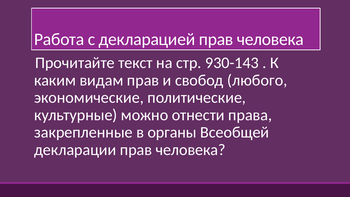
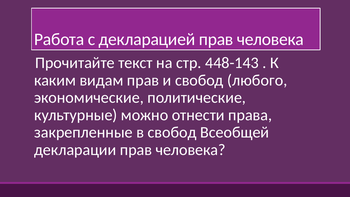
930-143: 930-143 -> 448-143 (232, 63)
в органы: органы -> свобод (172, 132)
